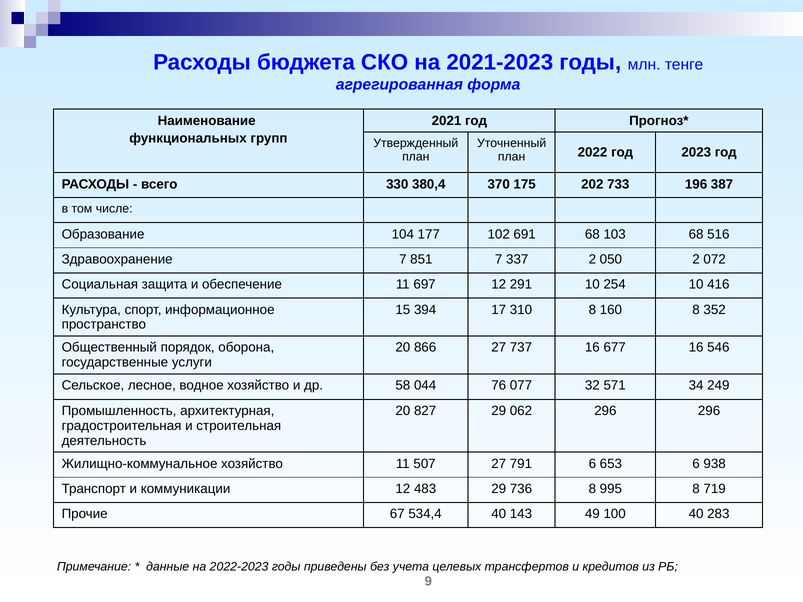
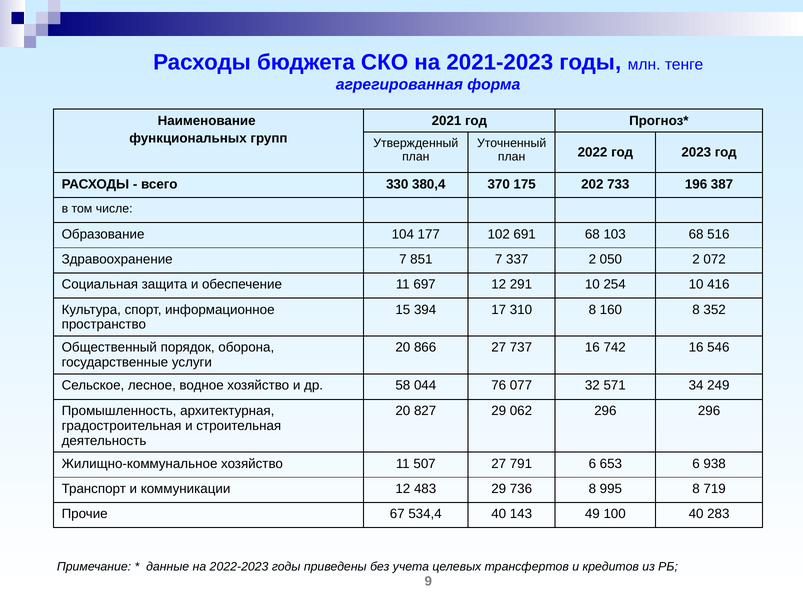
677: 677 -> 742 (615, 348)
